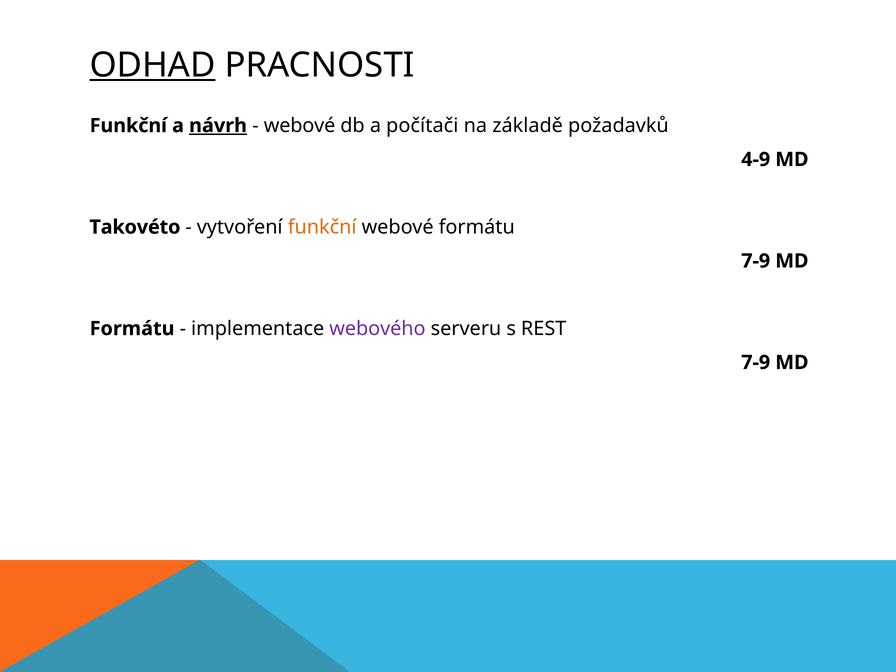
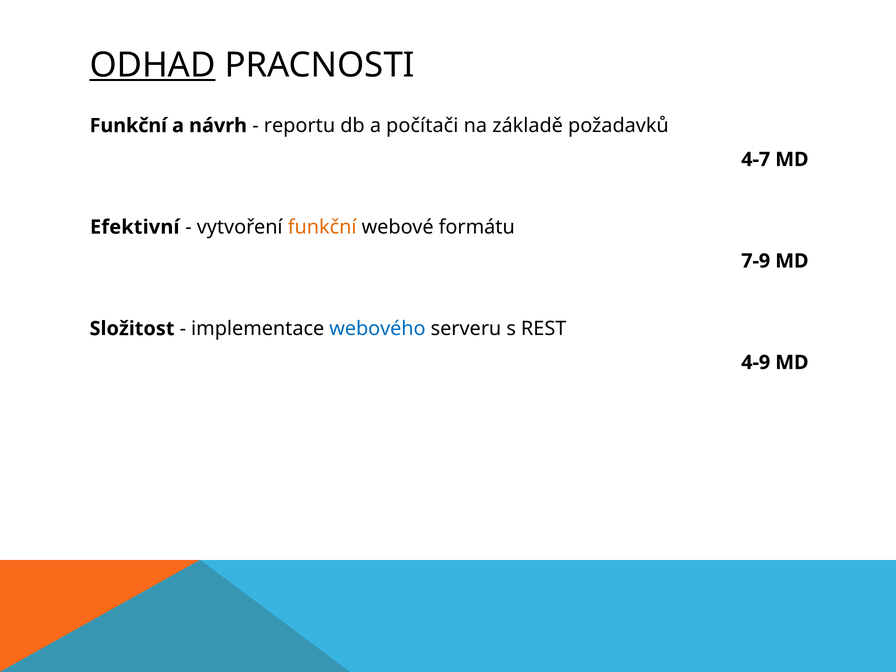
návrh underline: present -> none (218, 126)
webové: webové -> reportu (300, 126)
4-9: 4-9 -> 4-7 (756, 159)
Takovéto: Takovéto -> Efektivní (135, 227)
Formátu: Formátu -> Složitost (132, 329)
webového colour: purple -> blue (377, 329)
7-9: 7-9 -> 4-9 (756, 362)
